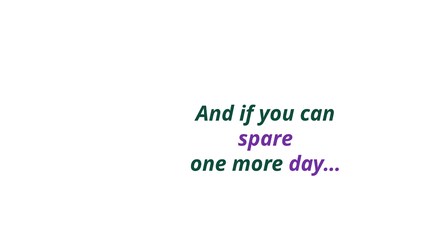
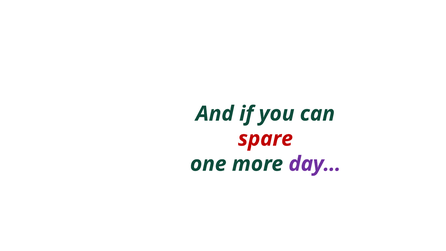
spare colour: purple -> red (265, 139)
